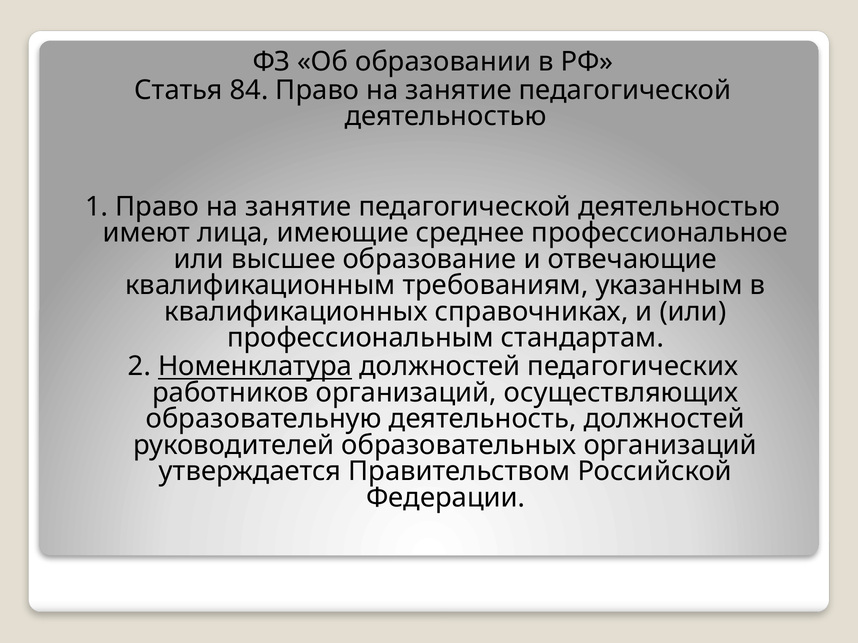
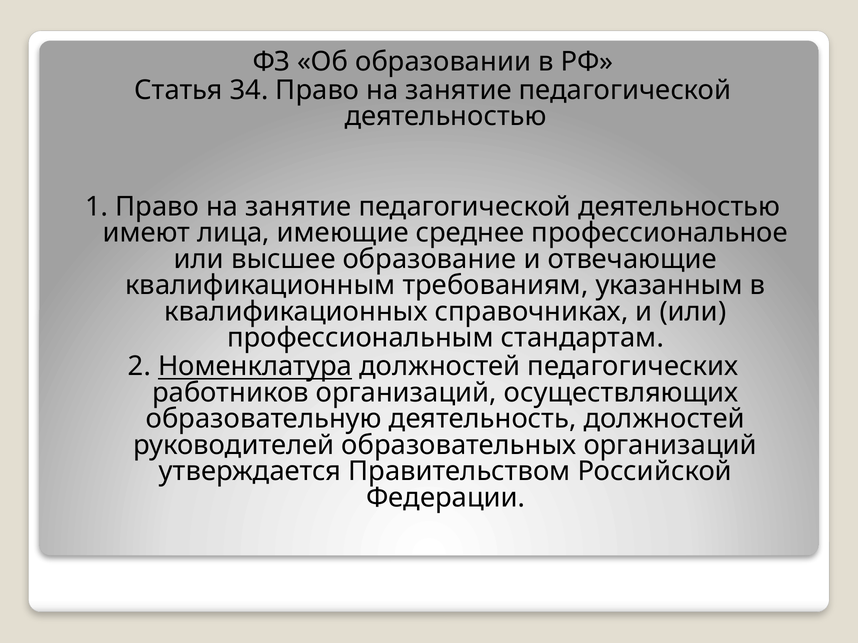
84: 84 -> 34 (249, 90)
